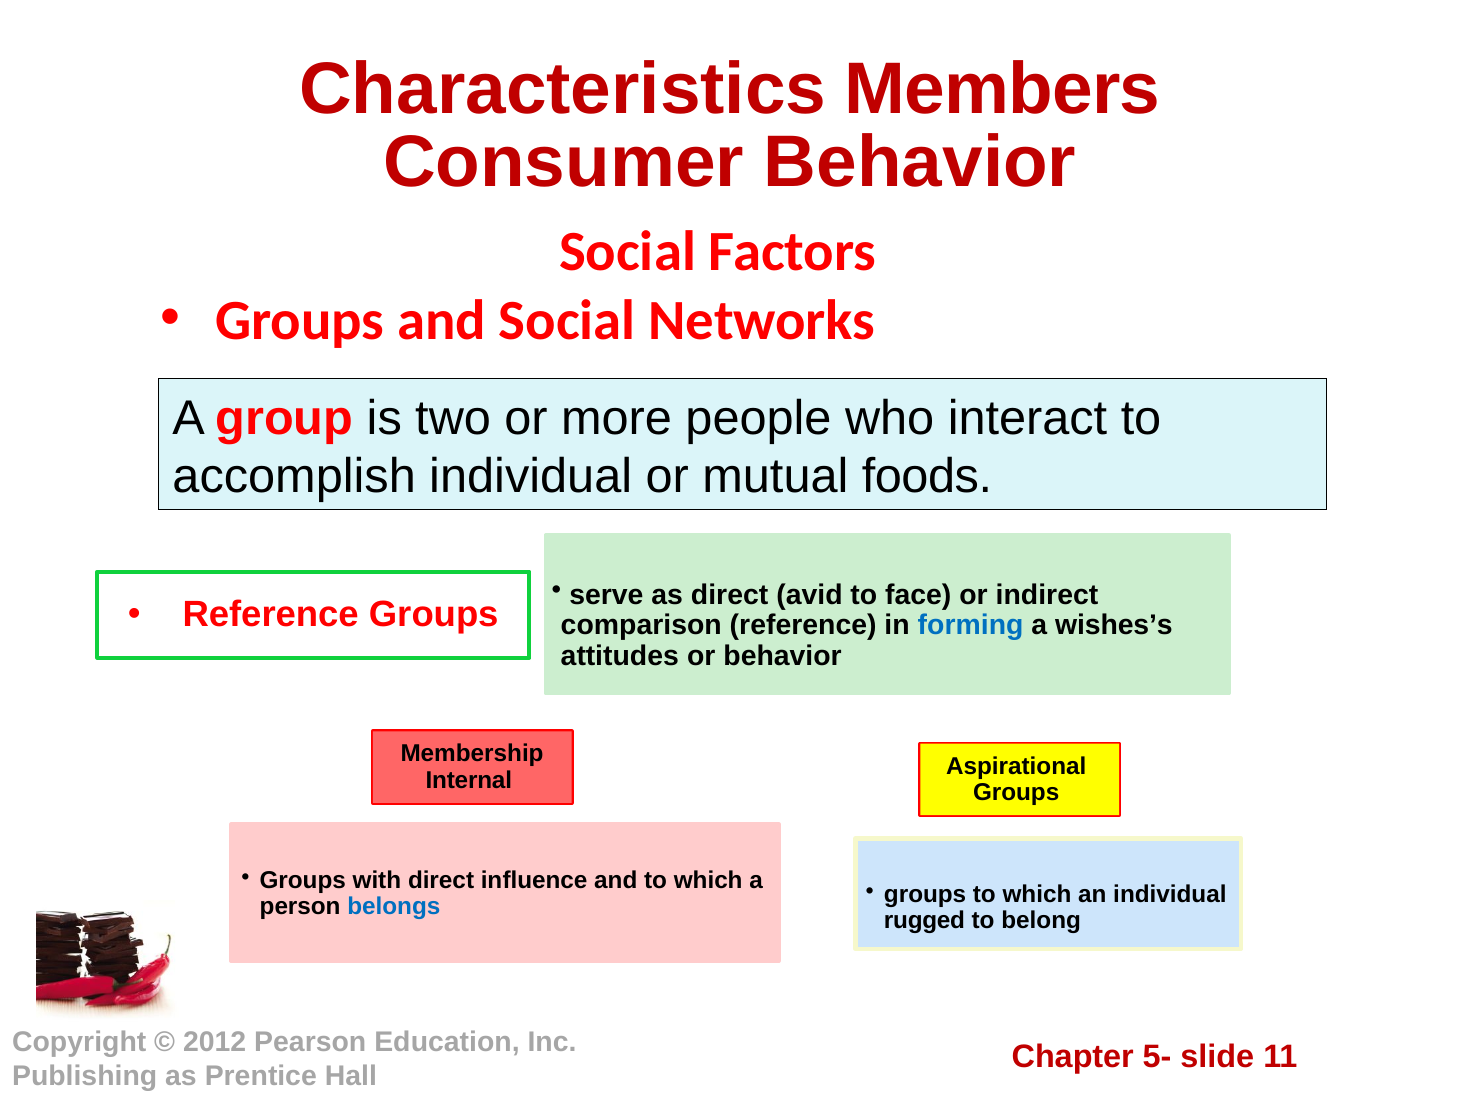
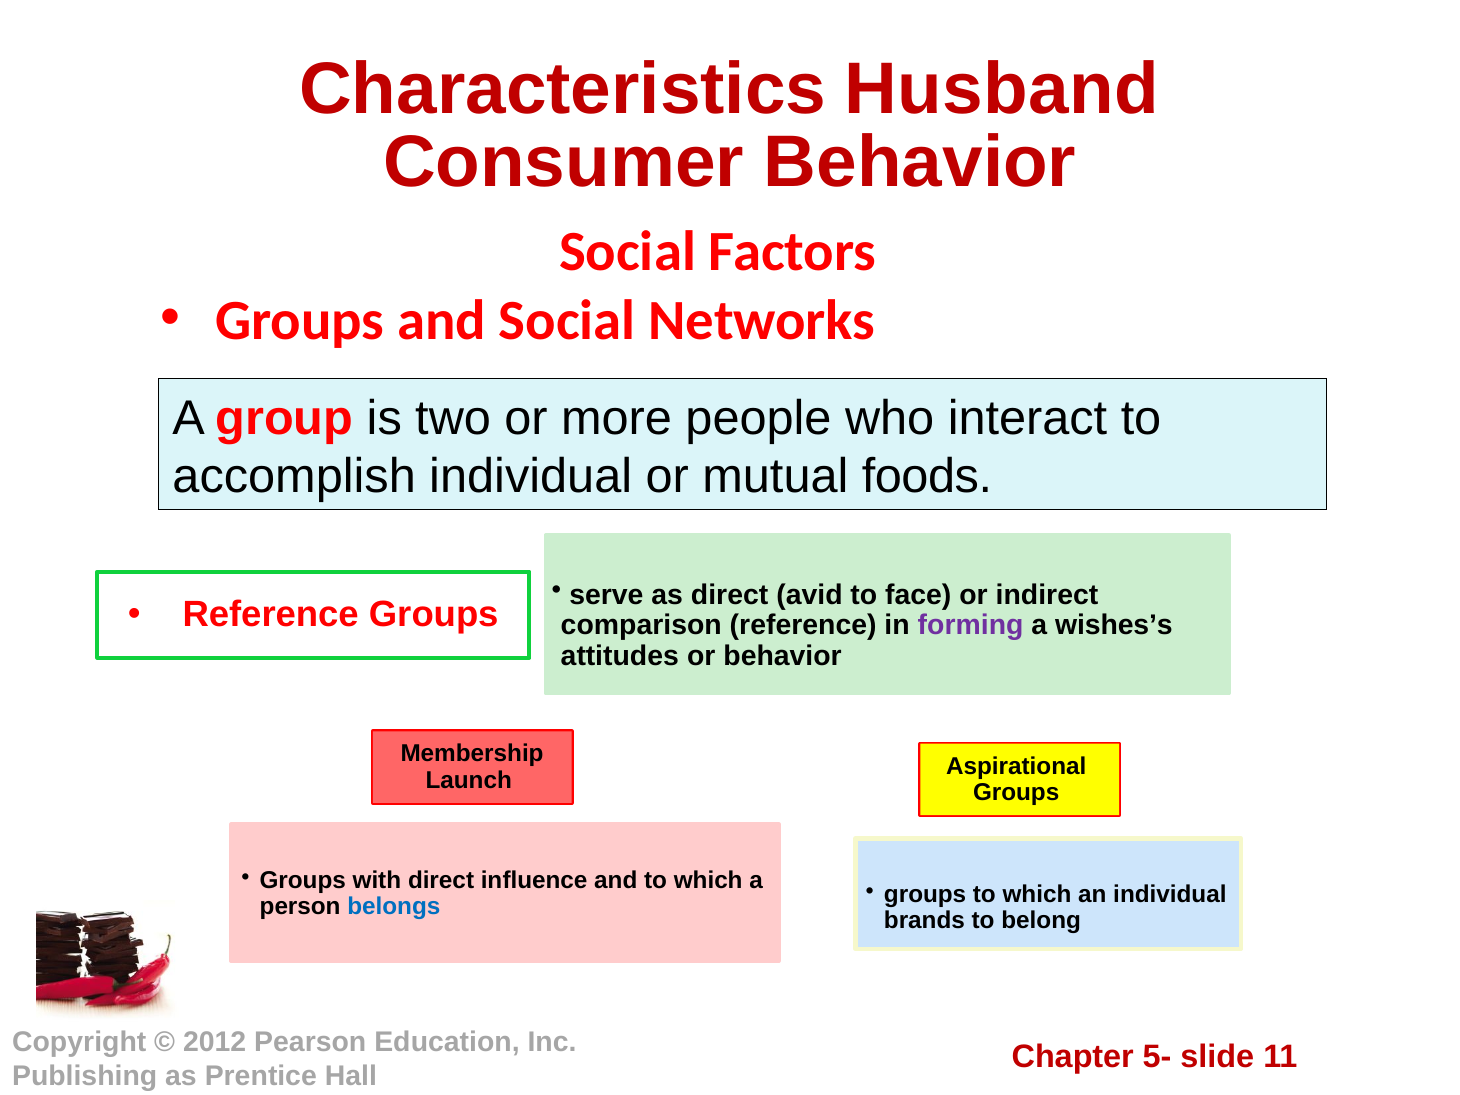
Members: Members -> Husband (1002, 89)
forming colour: blue -> purple (971, 626)
Internal: Internal -> Launch (469, 780)
rugged: rugged -> brands (924, 921)
